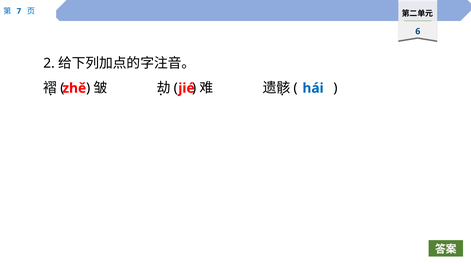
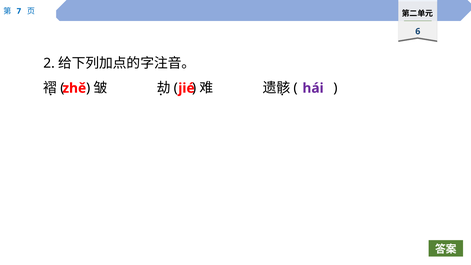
hái colour: blue -> purple (313, 88)
